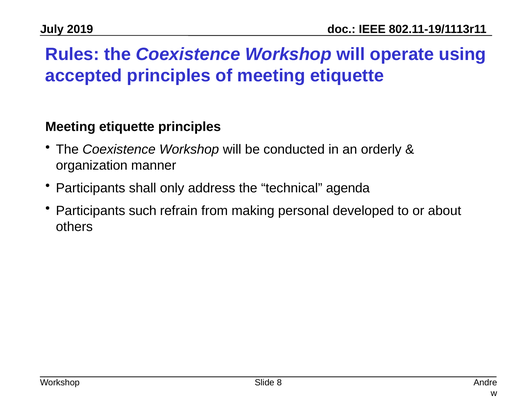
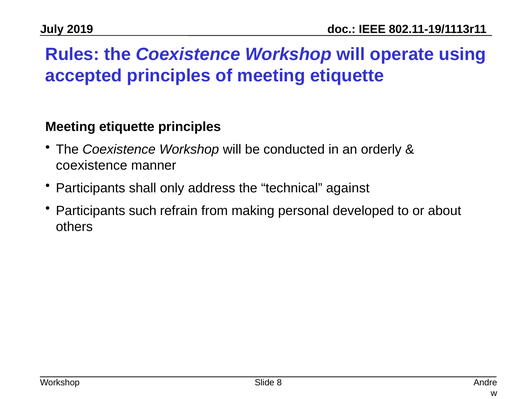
organization: organization -> coexistence (92, 165)
agenda: agenda -> against (348, 188)
